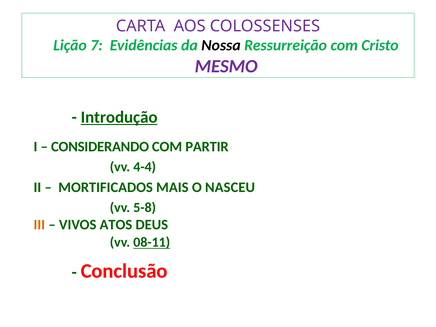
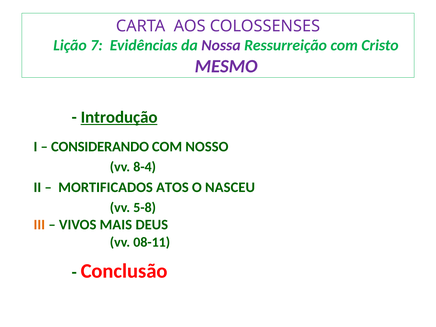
Nossa colour: black -> purple (221, 45)
PARTIR: PARTIR -> NOSSO (207, 147)
4-4: 4-4 -> 8-4 (145, 167)
MAIS: MAIS -> ATOS (172, 187)
ATOS: ATOS -> MAIS (116, 225)
08-11 underline: present -> none (152, 242)
